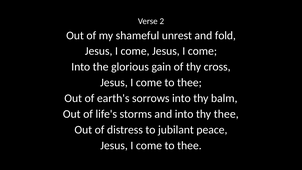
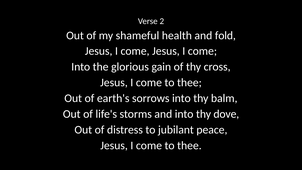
unrest: unrest -> health (177, 35)
thy thee: thee -> dove (226, 114)
